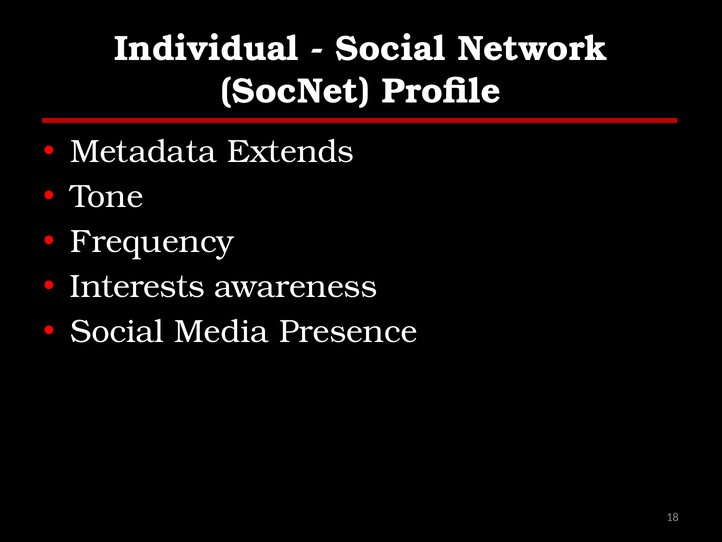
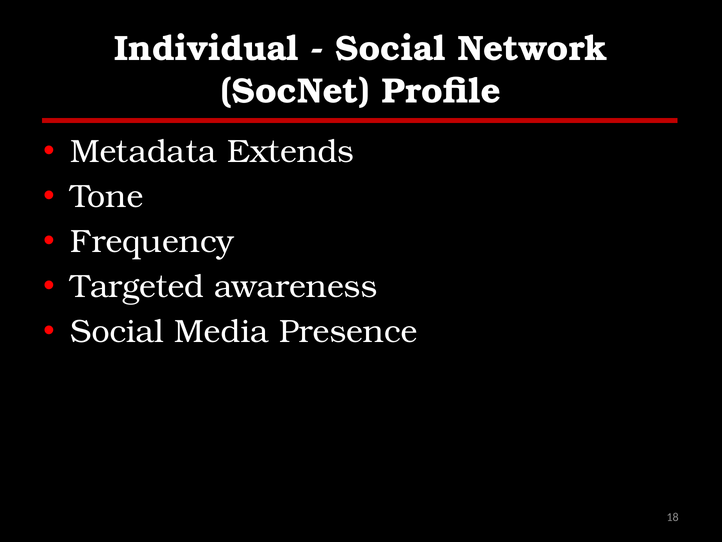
Interests: Interests -> Targeted (137, 286)
